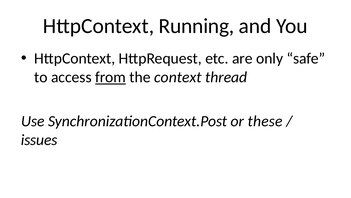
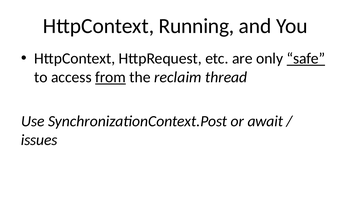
safe underline: none -> present (306, 58)
context: context -> reclaim (178, 77)
these: these -> await (265, 121)
